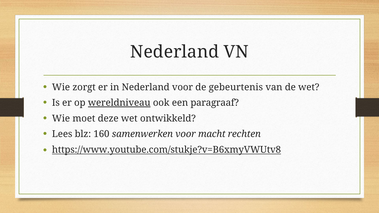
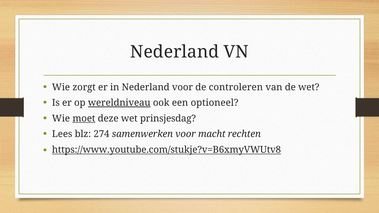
gebeurtenis: gebeurtenis -> controleren (236, 87)
paragraaf: paragraaf -> optioneel (215, 103)
moet underline: none -> present (84, 119)
ontwikkeld: ontwikkeld -> prinsjesdag (168, 119)
160: 160 -> 274 (101, 134)
